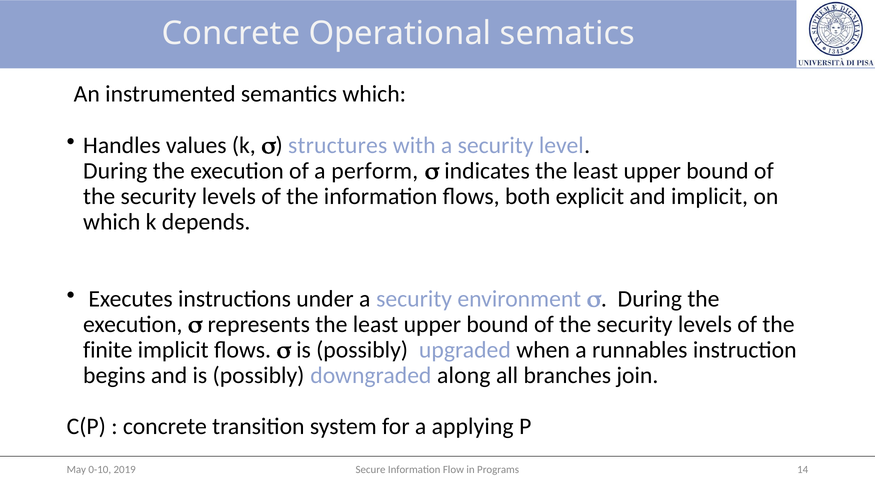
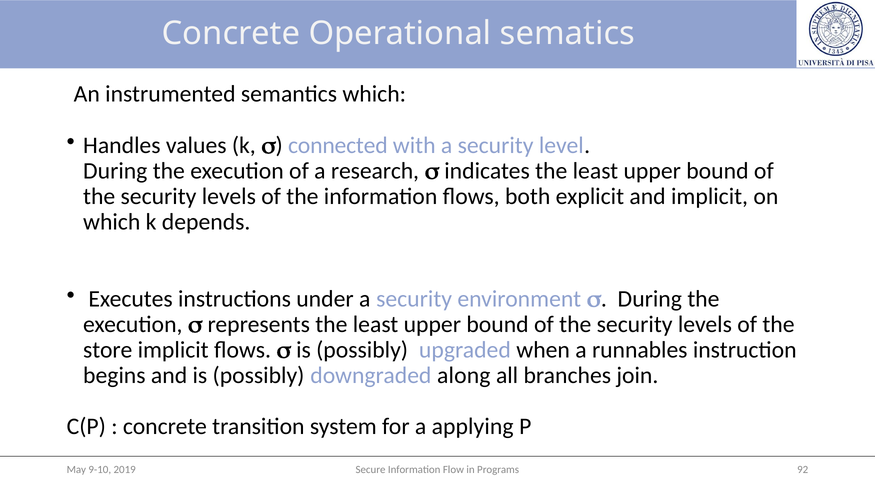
structures: structures -> connected (338, 145)
perform: perform -> research (375, 171)
finite: finite -> store (108, 350)
14: 14 -> 92 (803, 470)
0-10: 0-10 -> 9-10 (100, 470)
